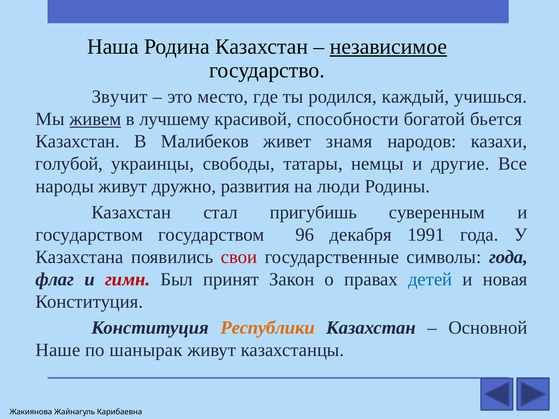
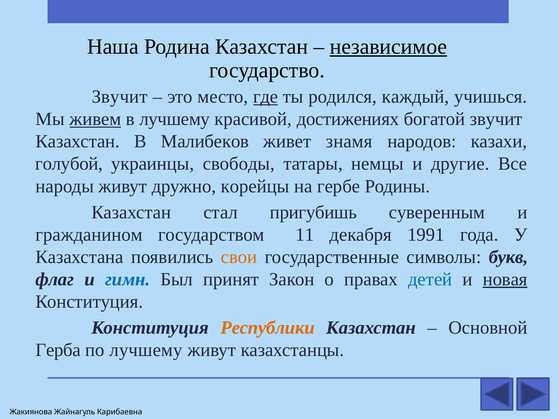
где underline: none -> present (266, 97)
способности: способности -> достижениях (348, 119)
богатой бьется: бьется -> звучит (496, 119)
развития: развития -> корейцы (255, 186)
люди: люди -> гербе (339, 186)
государством: государством -> гражданином (89, 235)
96: 96 -> 11 (305, 235)
свои colour: red -> orange (239, 257)
символы года: года -> букв (508, 257)
гимн colour: red -> blue (128, 279)
новая underline: none -> present (505, 279)
Наше: Наше -> Герба (58, 350)
по шанырак: шанырак -> лучшему (146, 350)
